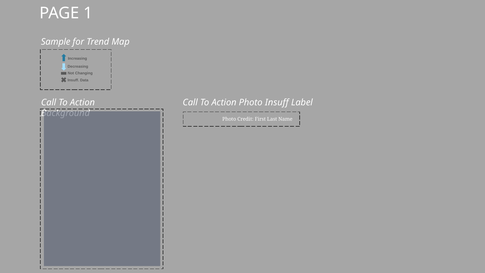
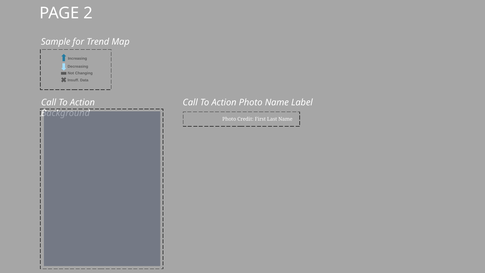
1: 1 -> 2 (88, 13)
Photo Insuff: Insuff -> Name (277, 102)
